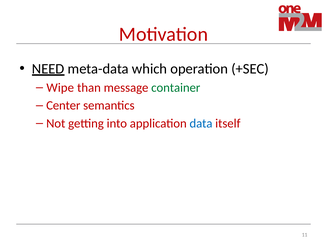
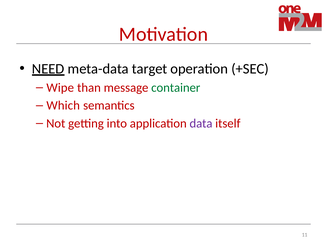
which: which -> target (150, 69)
Center: Center -> Which (63, 105)
data colour: blue -> purple (201, 123)
